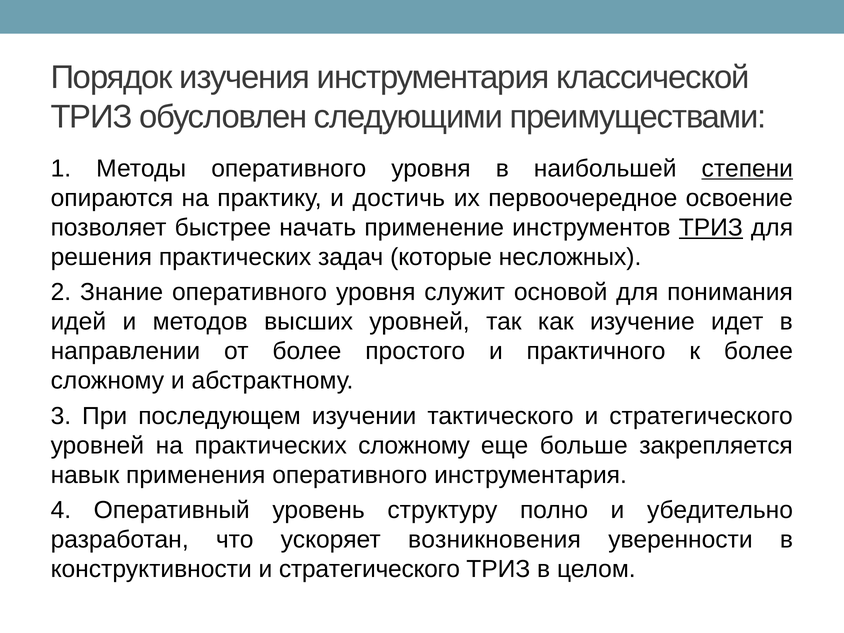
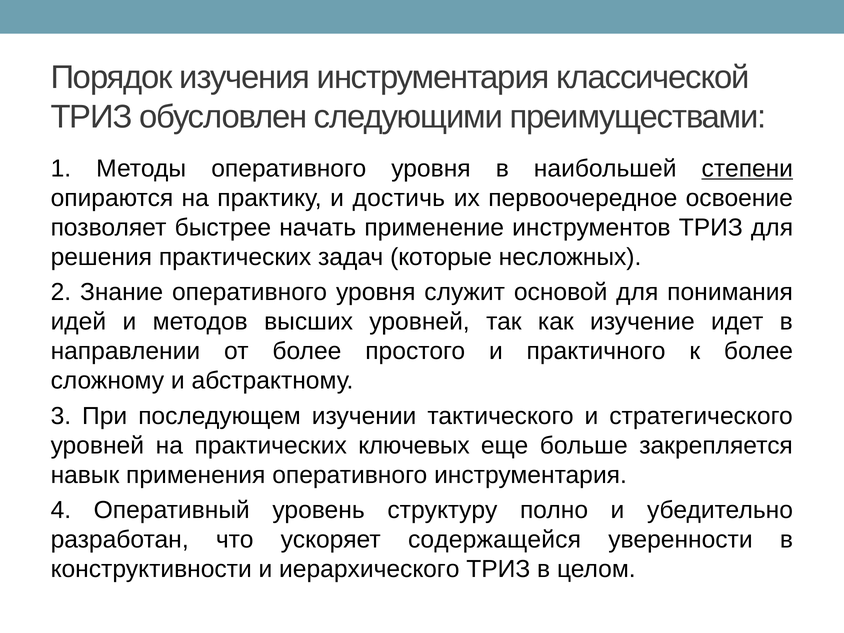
ТРИЗ underline: present -> none (711, 227)
практических сложному: сложному -> ключевых (414, 446)
возникновения: возникновения -> содержащейся (494, 540)
конструктивности и стратегического: стратегического -> иерархического (369, 569)
